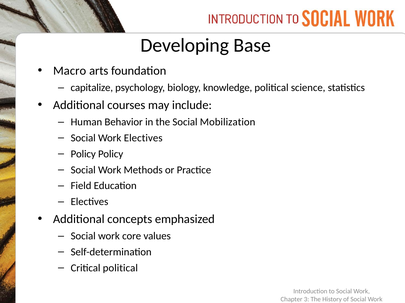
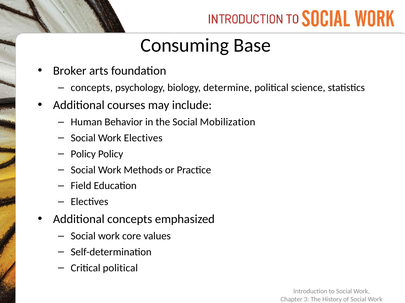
Developing: Developing -> Consuming (185, 46)
Macro: Macro -> Broker (70, 71)
capitalize: capitalize -> concepts (92, 88)
knowledge: knowledge -> determine (228, 88)
